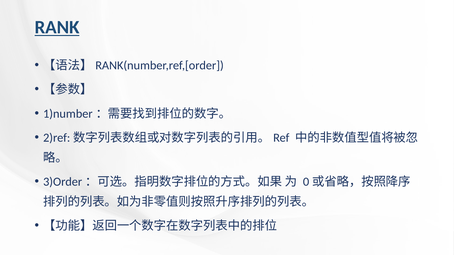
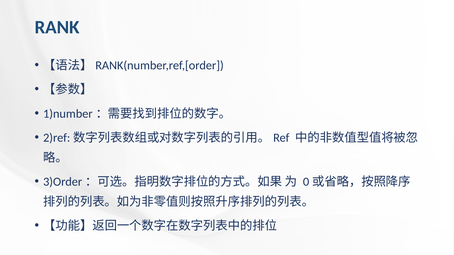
RANK underline: present -> none (57, 27)
